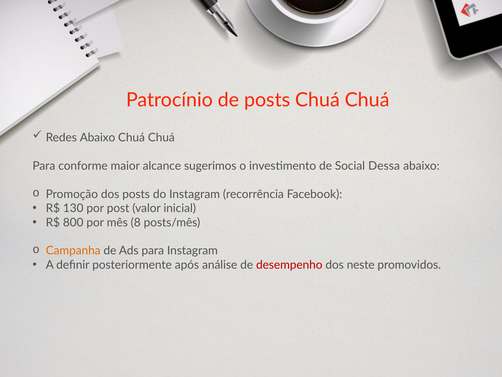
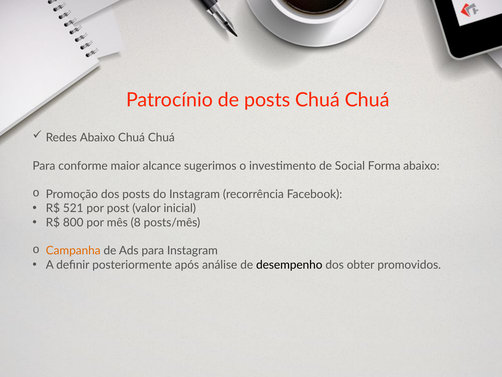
Dessa: Dessa -> Forma (384, 166)
130: 130 -> 521 (73, 208)
desempenho colour: red -> black (289, 265)
neste: neste -> obter (361, 265)
